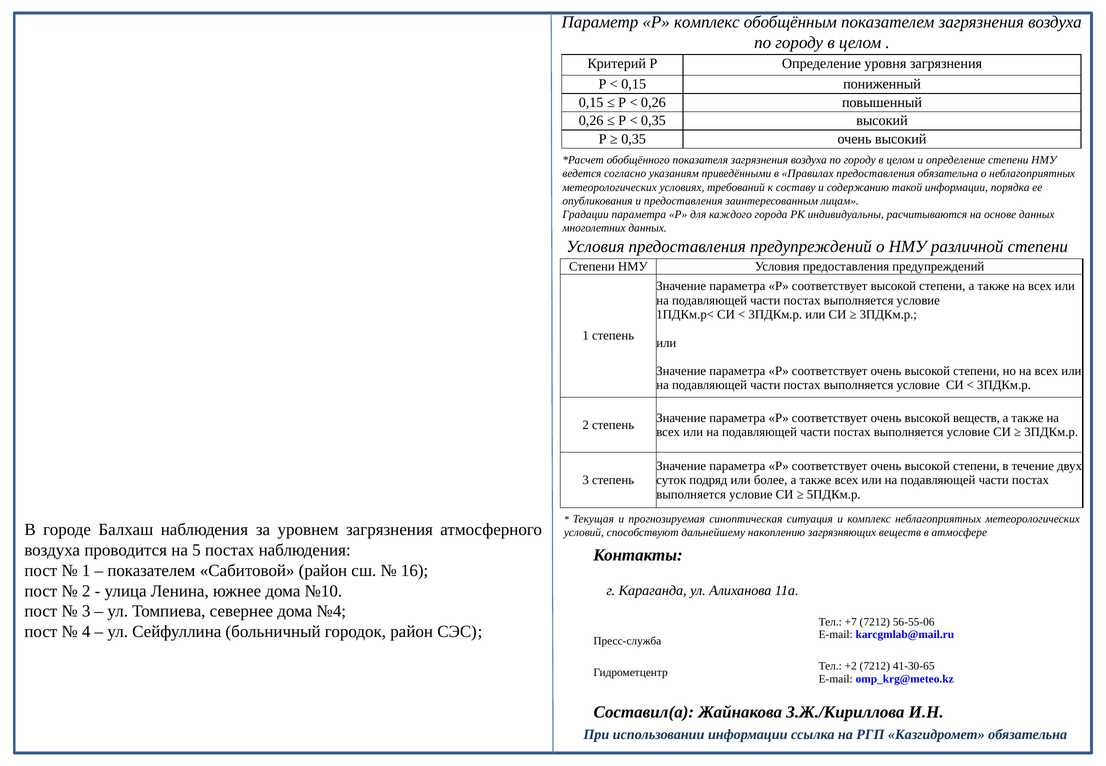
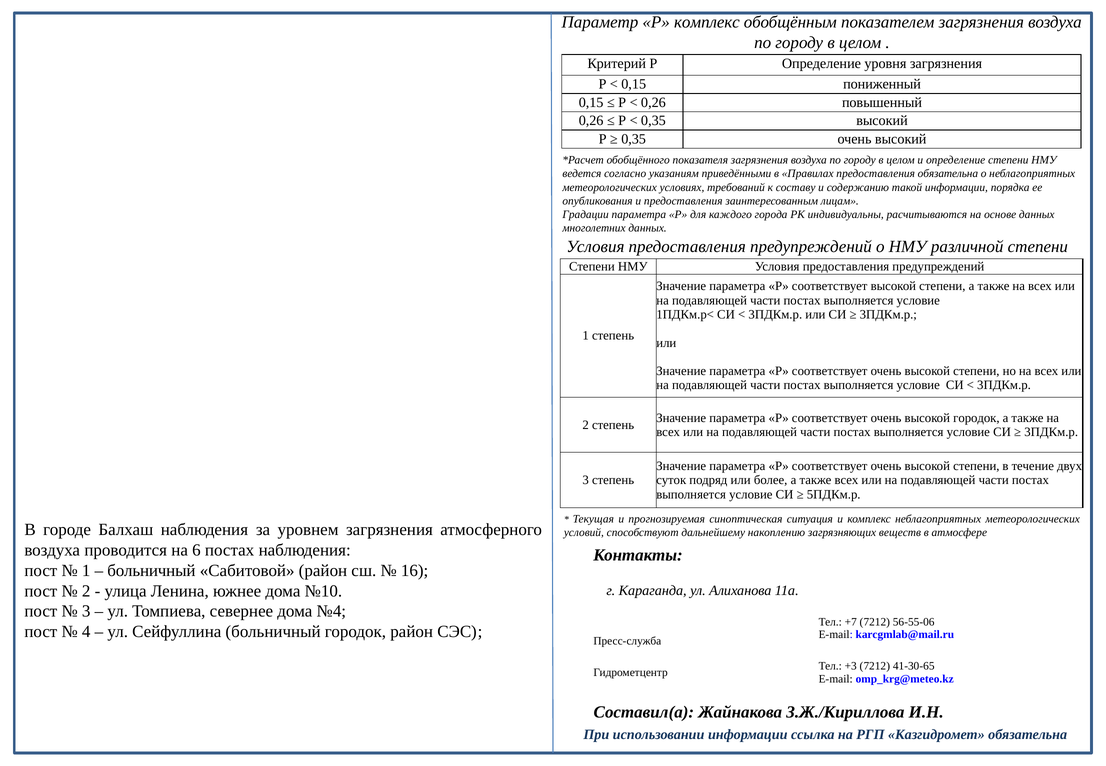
высокой веществ: веществ -> городок (976, 418)
5: 5 -> 6 (196, 550)
показателем: показателем -> больничный (151, 570)
+2: +2 -> +3 (851, 666)
